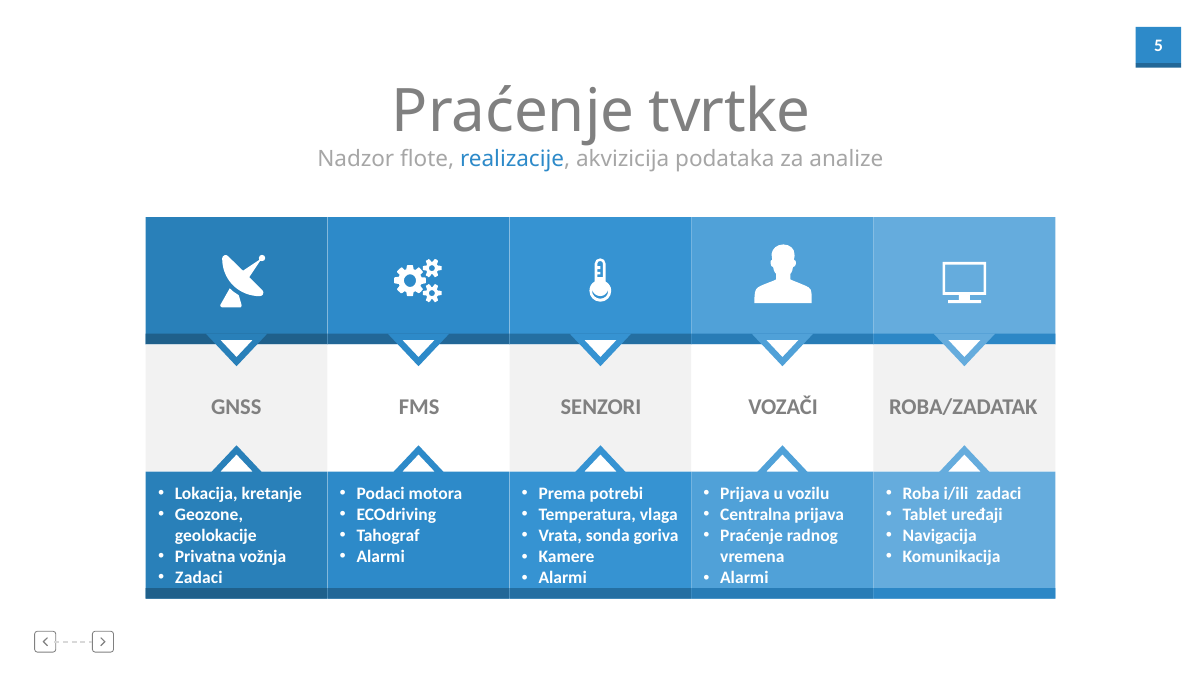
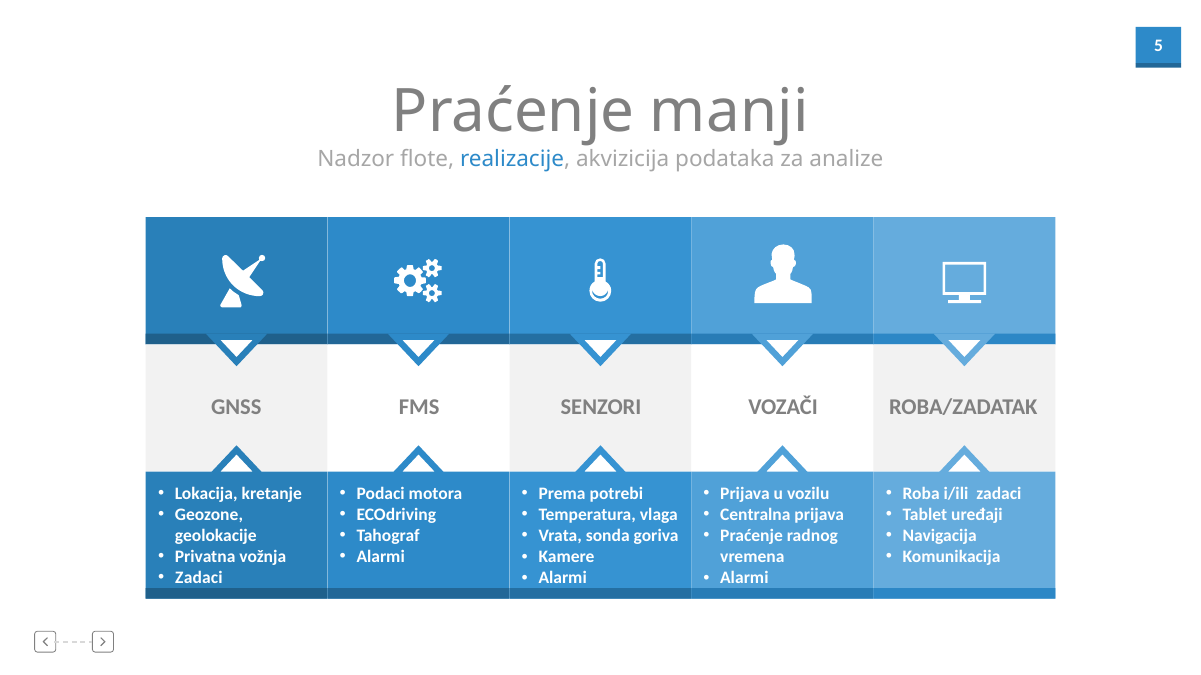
tvrtke: tvrtke -> manji (729, 112)
